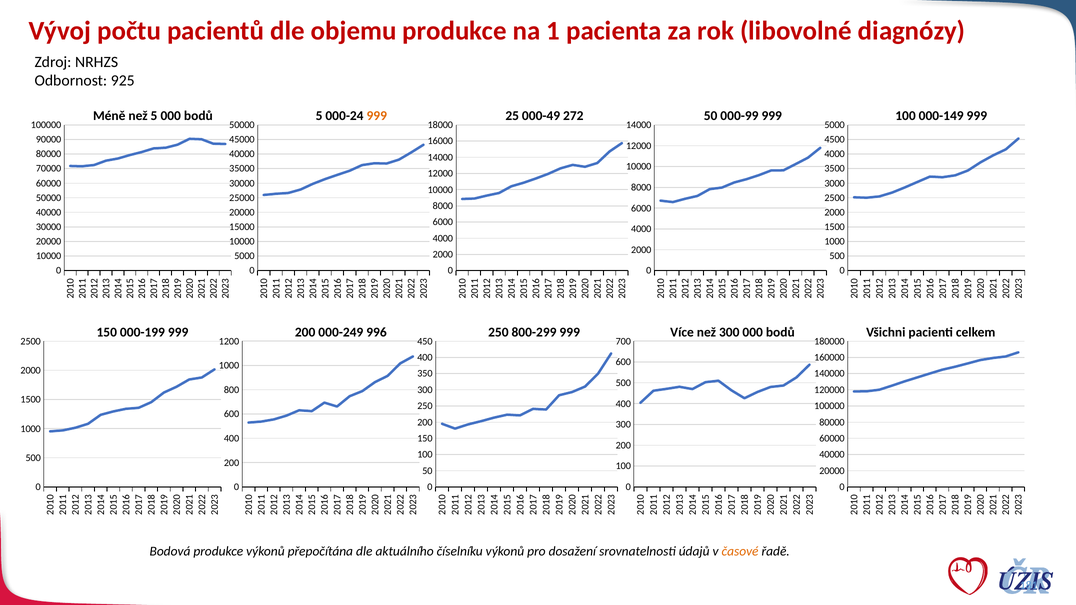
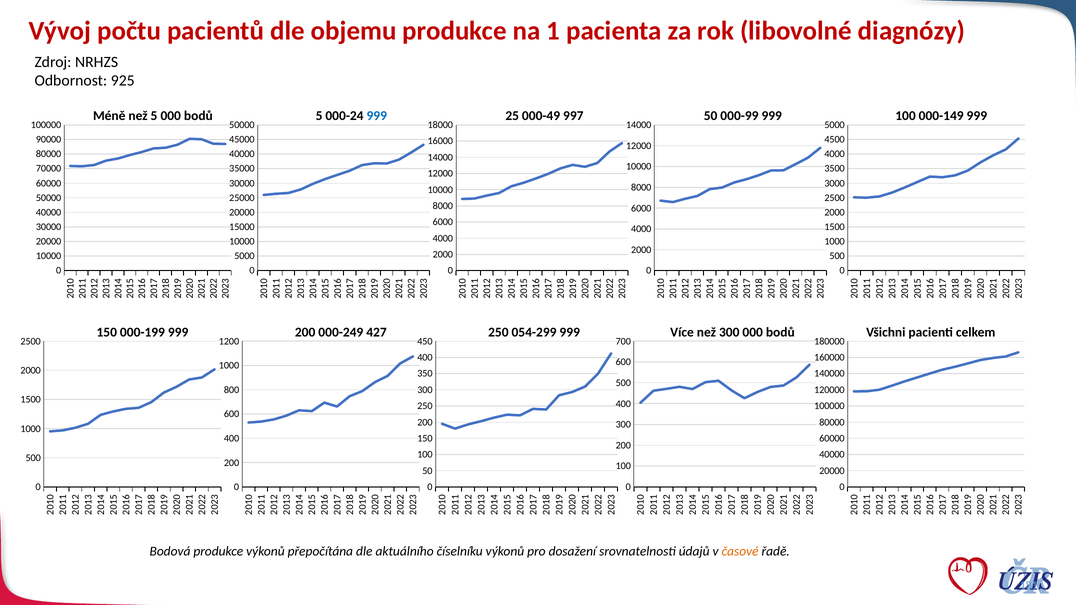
999 colour: orange -> blue (377, 116)
272: 272 -> 997 (573, 116)
996: 996 -> 427 (376, 332)
800-299: 800-299 -> 054-299 (534, 332)
